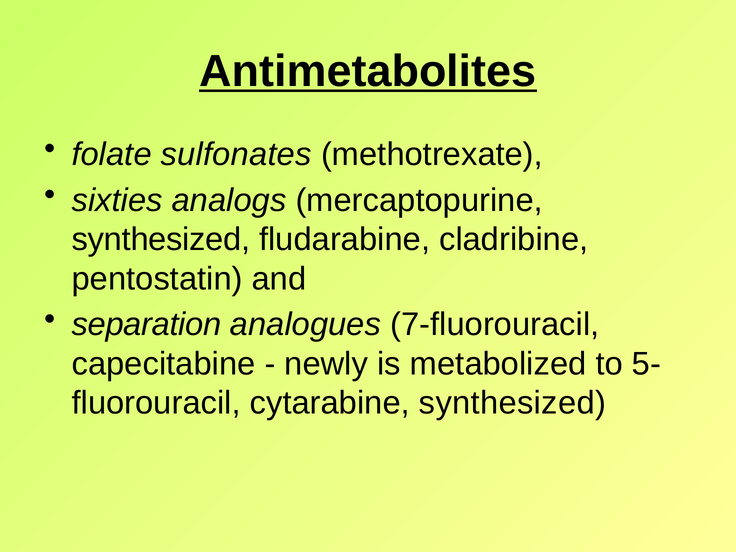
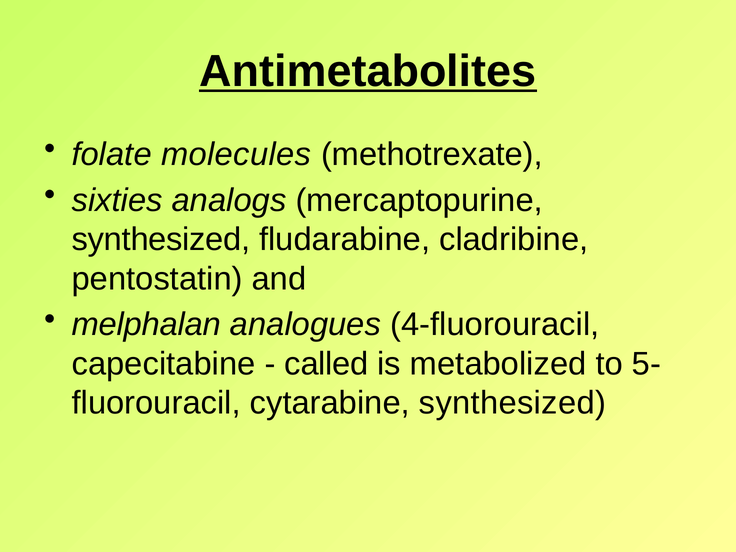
sulfonates: sulfonates -> molecules (236, 154)
separation: separation -> melphalan (146, 325)
7-fluorouracil: 7-fluorouracil -> 4-fluorouracil (495, 325)
newly: newly -> called (326, 364)
